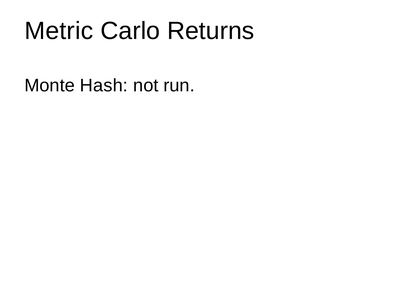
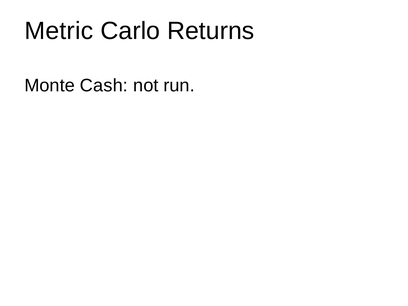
Hash: Hash -> Cash (104, 86)
